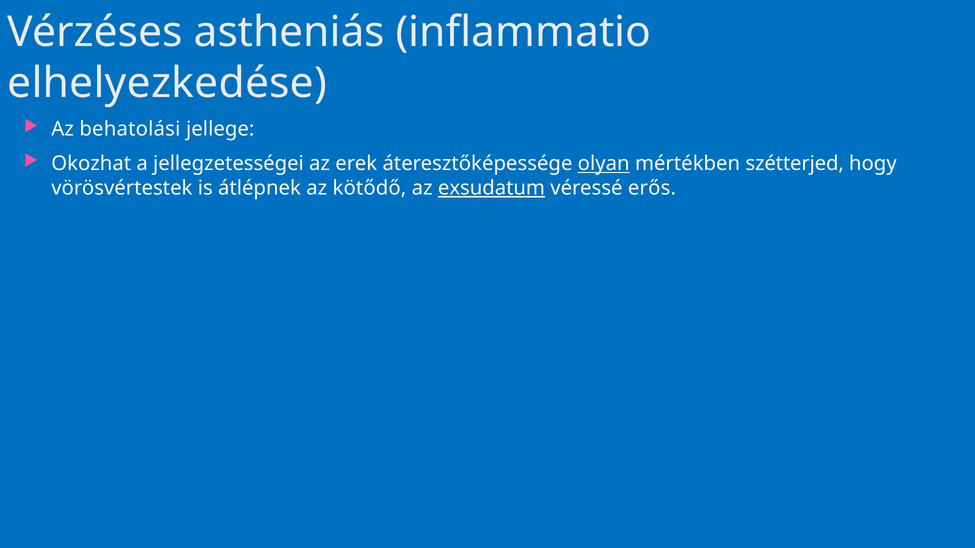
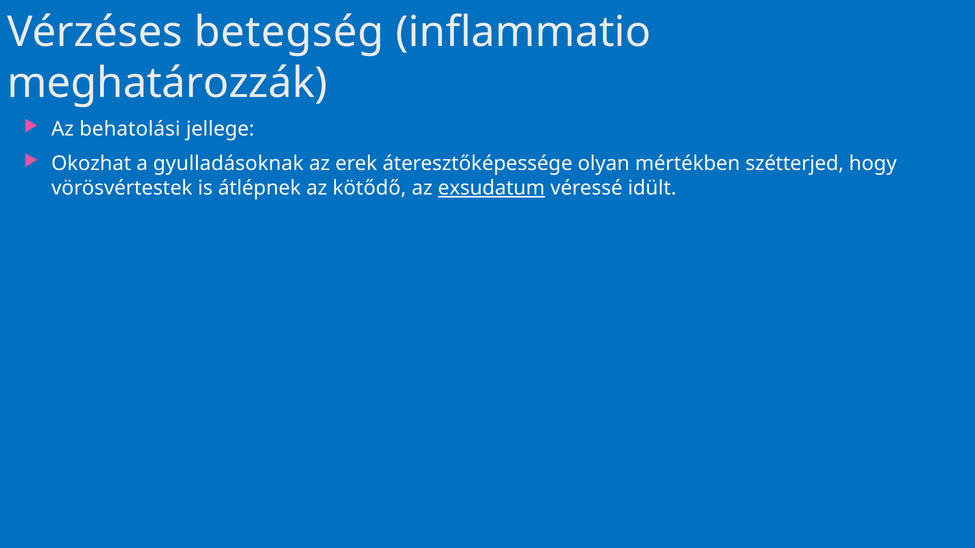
astheniás: astheniás -> betegség (289, 32)
elhelyezkedése: elhelyezkedése -> meghatározzák (167, 83)
jellegzetességei: jellegzetességei -> gyulladásoknak (228, 164)
olyan underline: present -> none (604, 164)
erős: erős -> idült (652, 188)
